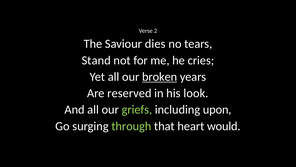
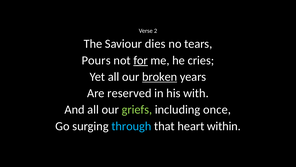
Stand: Stand -> Pours (96, 60)
for underline: none -> present (141, 60)
look: look -> with (196, 93)
upon: upon -> once (217, 109)
through colour: light green -> light blue (131, 126)
would: would -> within (224, 126)
